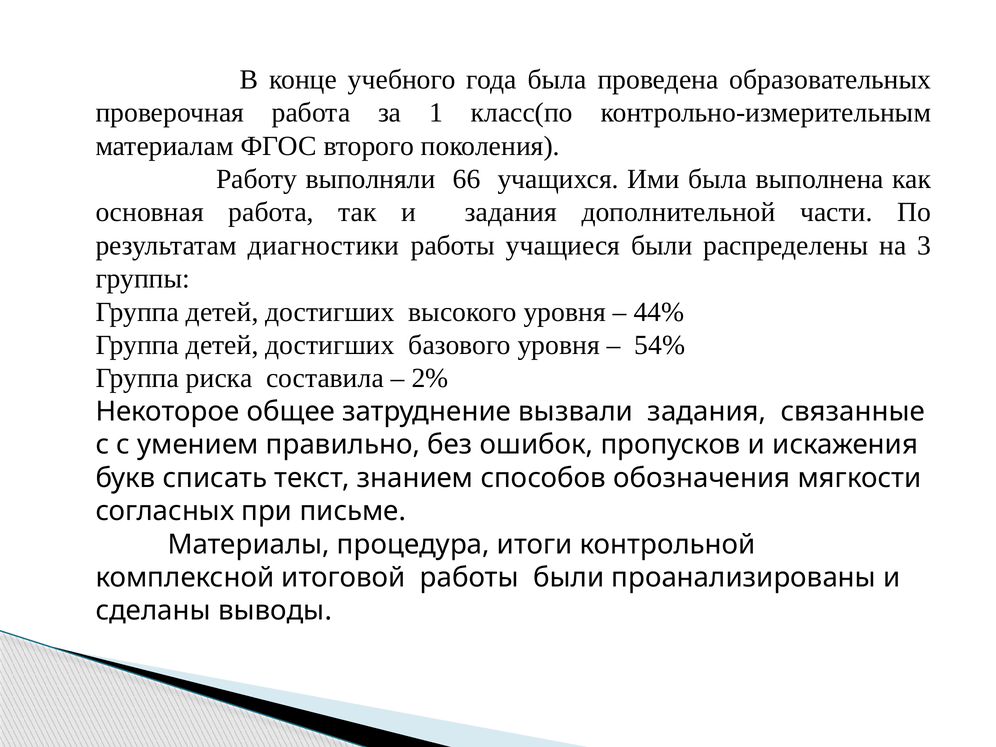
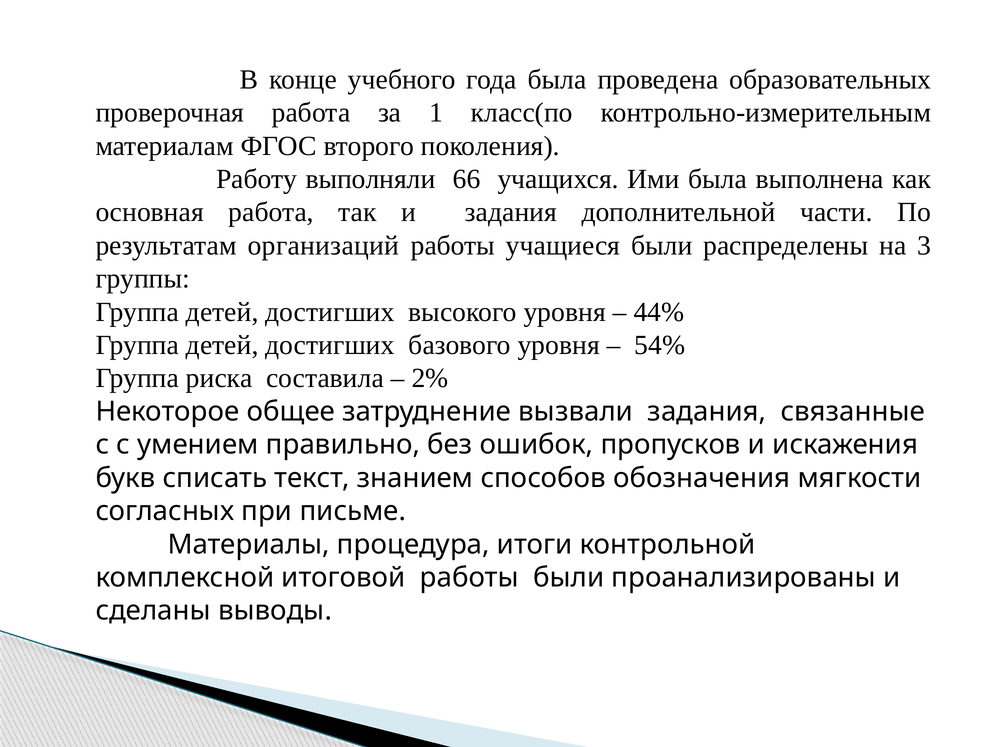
диагностики: диагностики -> организаций (323, 246)
